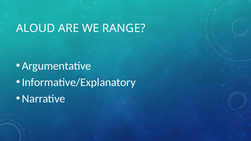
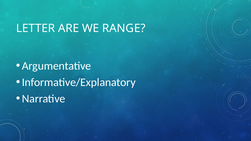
ALOUD: ALOUD -> LETTER (36, 28)
